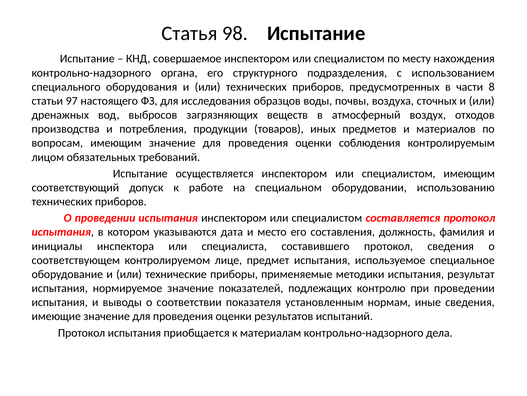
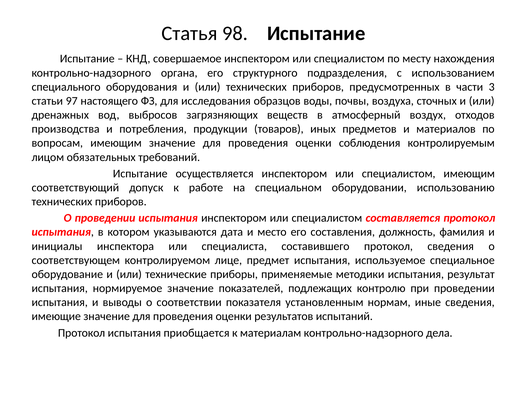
8: 8 -> 3 (492, 87)
